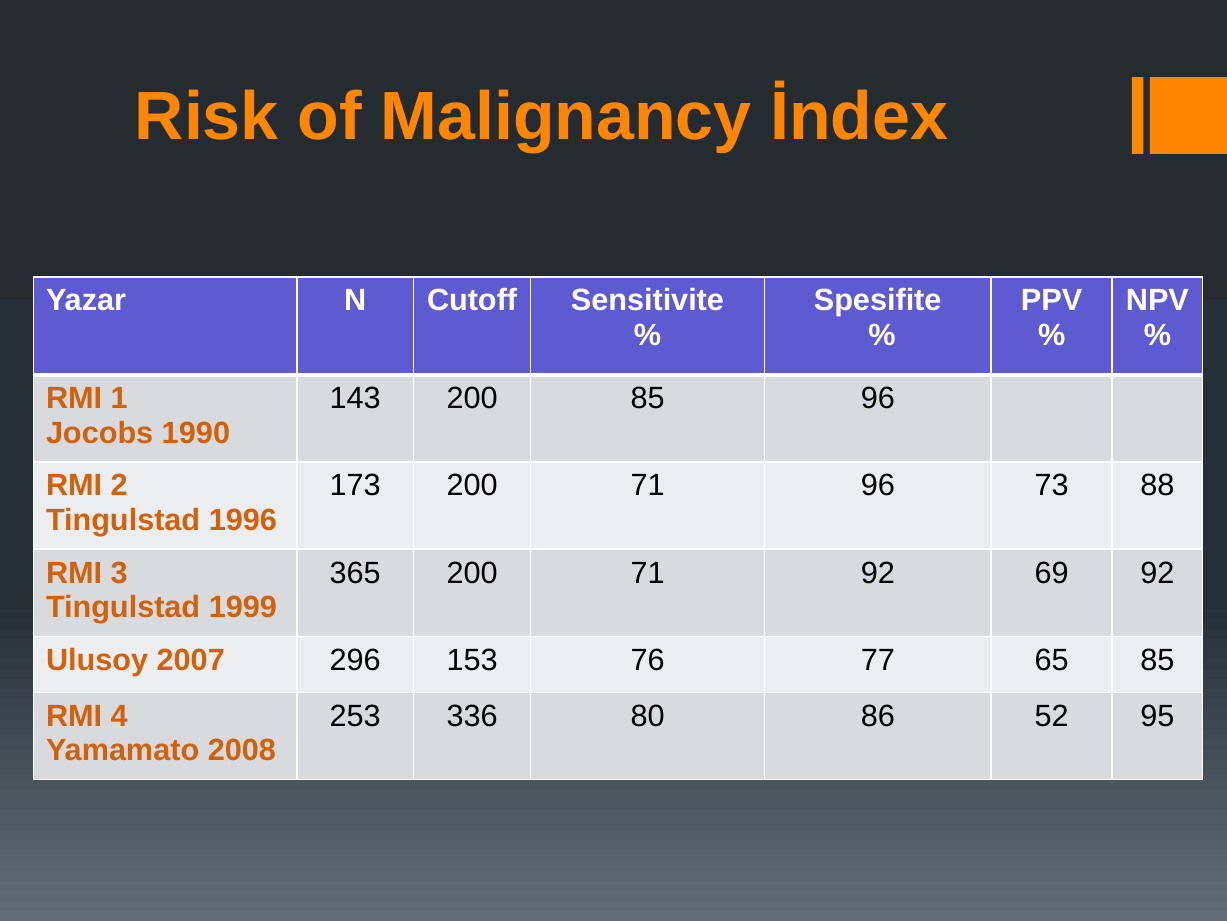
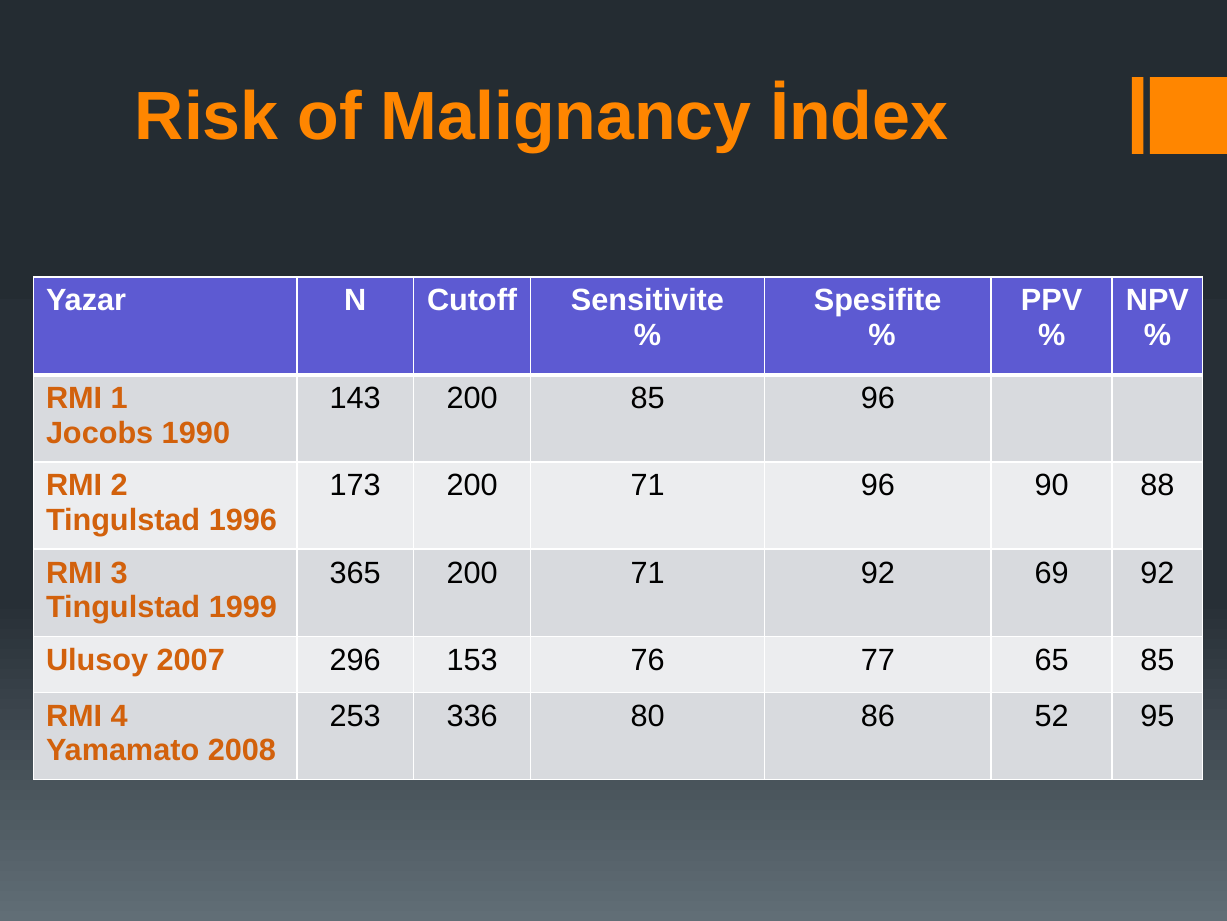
73: 73 -> 90 (1052, 485)
